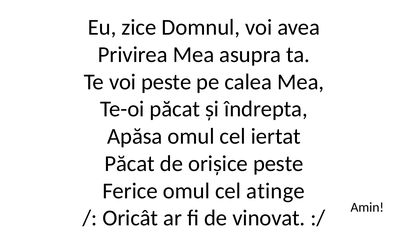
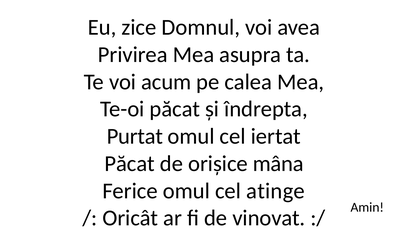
voi peste: peste -> acum (166, 82)
Apăsa: Apăsa -> Purtat (135, 136)
orișice peste: peste -> mâna (278, 163)
